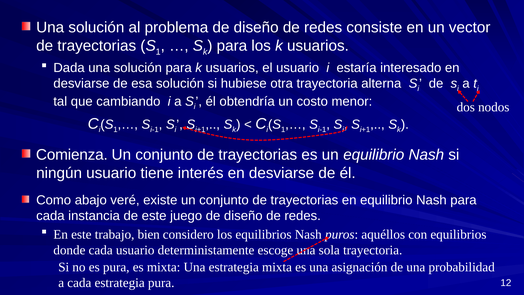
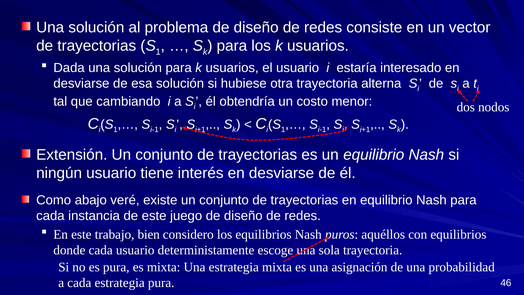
Comienza: Comienza -> Extensión (72, 155)
12: 12 -> 46 (506, 283)
